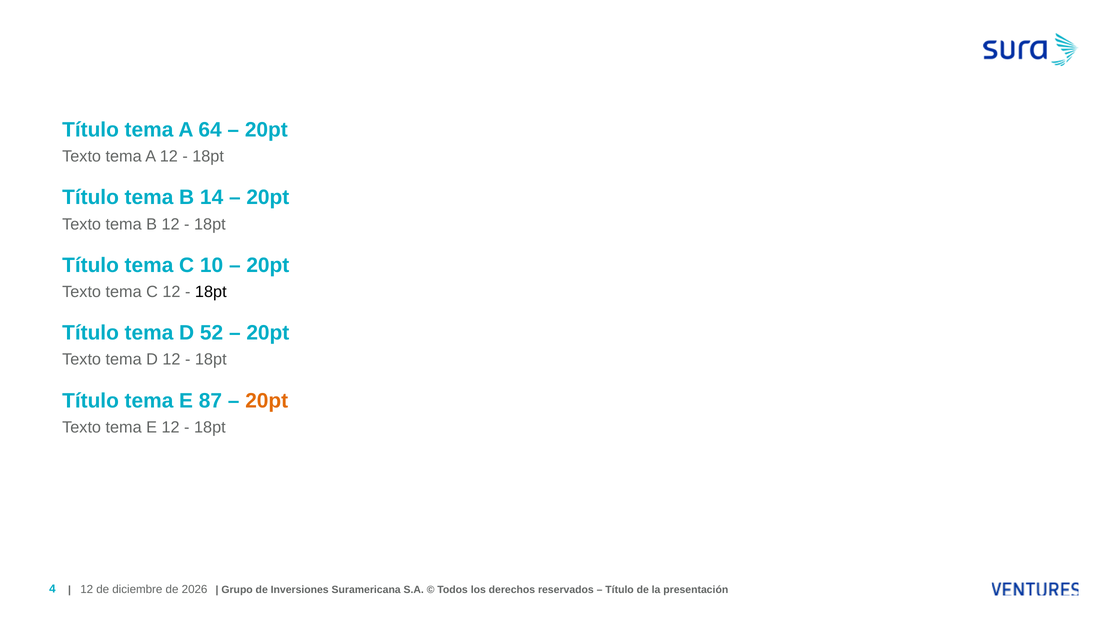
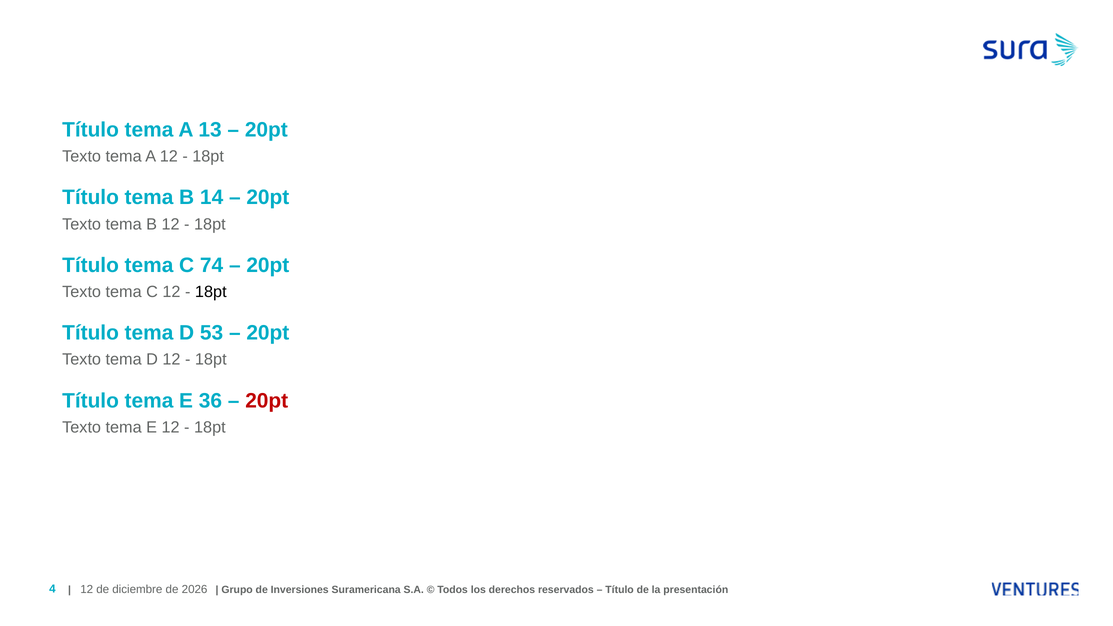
64: 64 -> 13 (210, 130)
10: 10 -> 74 (212, 265)
52: 52 -> 53 (212, 333)
87: 87 -> 36 (210, 401)
20pt colour: orange -> red (267, 401)
